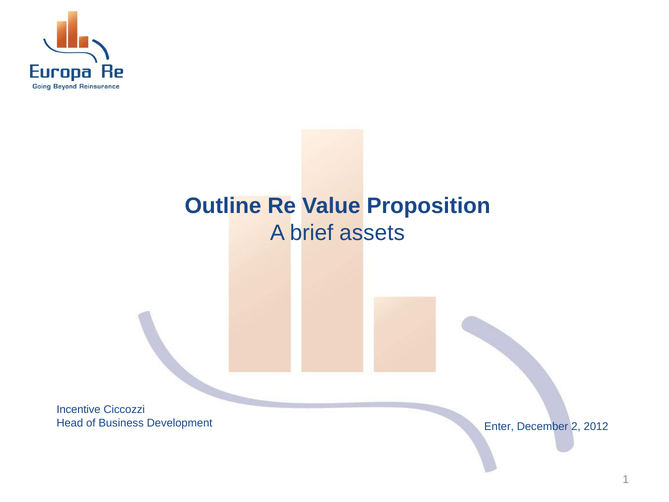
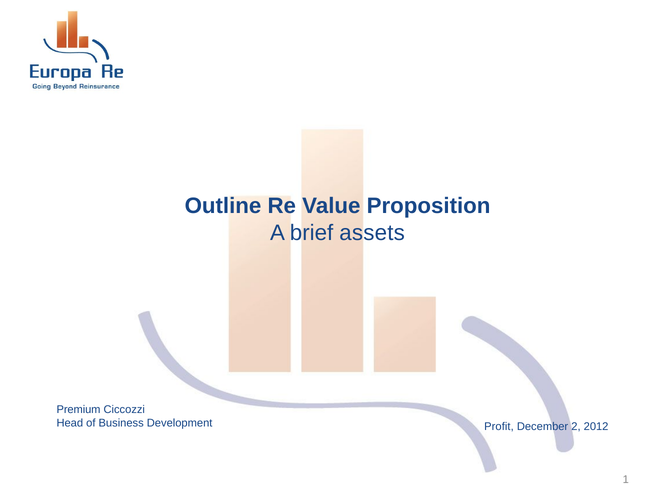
Incentive: Incentive -> Premium (79, 410)
Enter: Enter -> Profit (499, 427)
